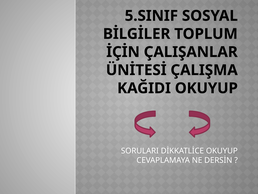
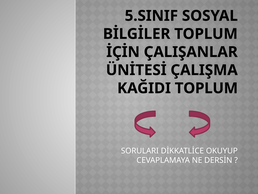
KAĞIDI OKUYUP: OKUYUP -> TOPLUM (206, 88)
